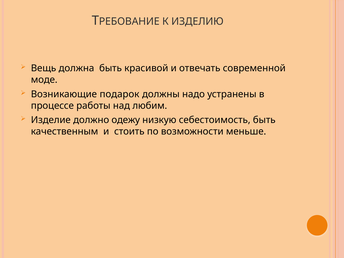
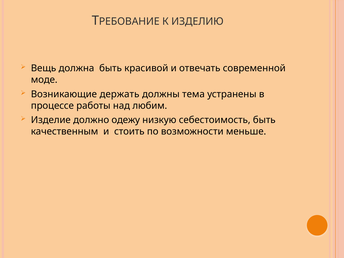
подарок: подарок -> держать (119, 94)
надо: надо -> тема (193, 94)
